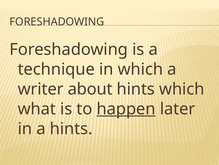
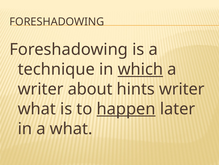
which underline: none -> present (140, 69)
hints which: which -> writer (182, 89)
a hints: hints -> what (71, 128)
